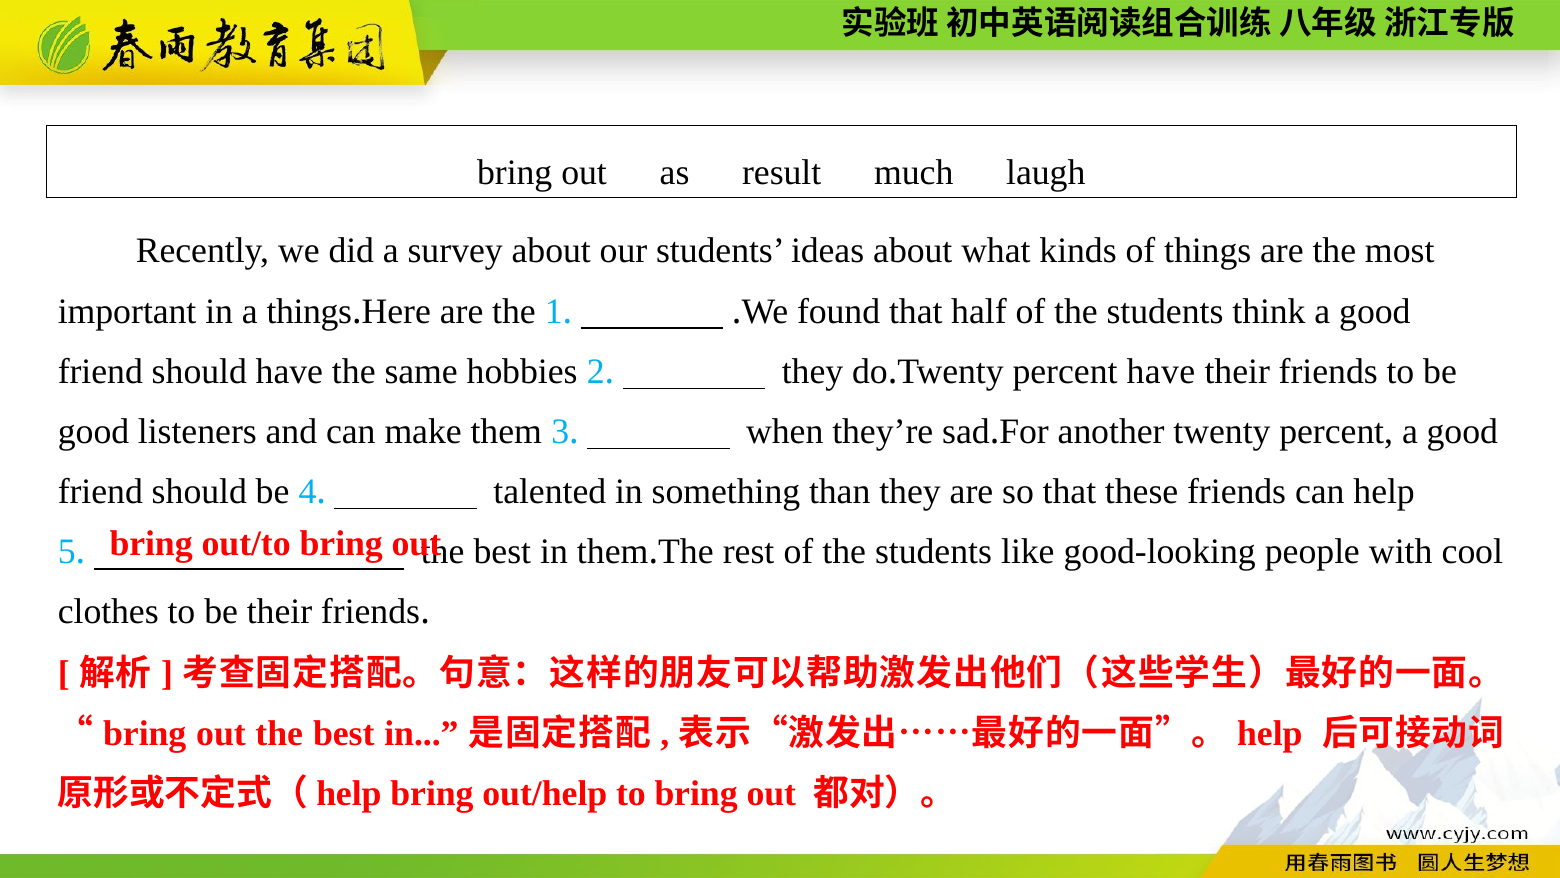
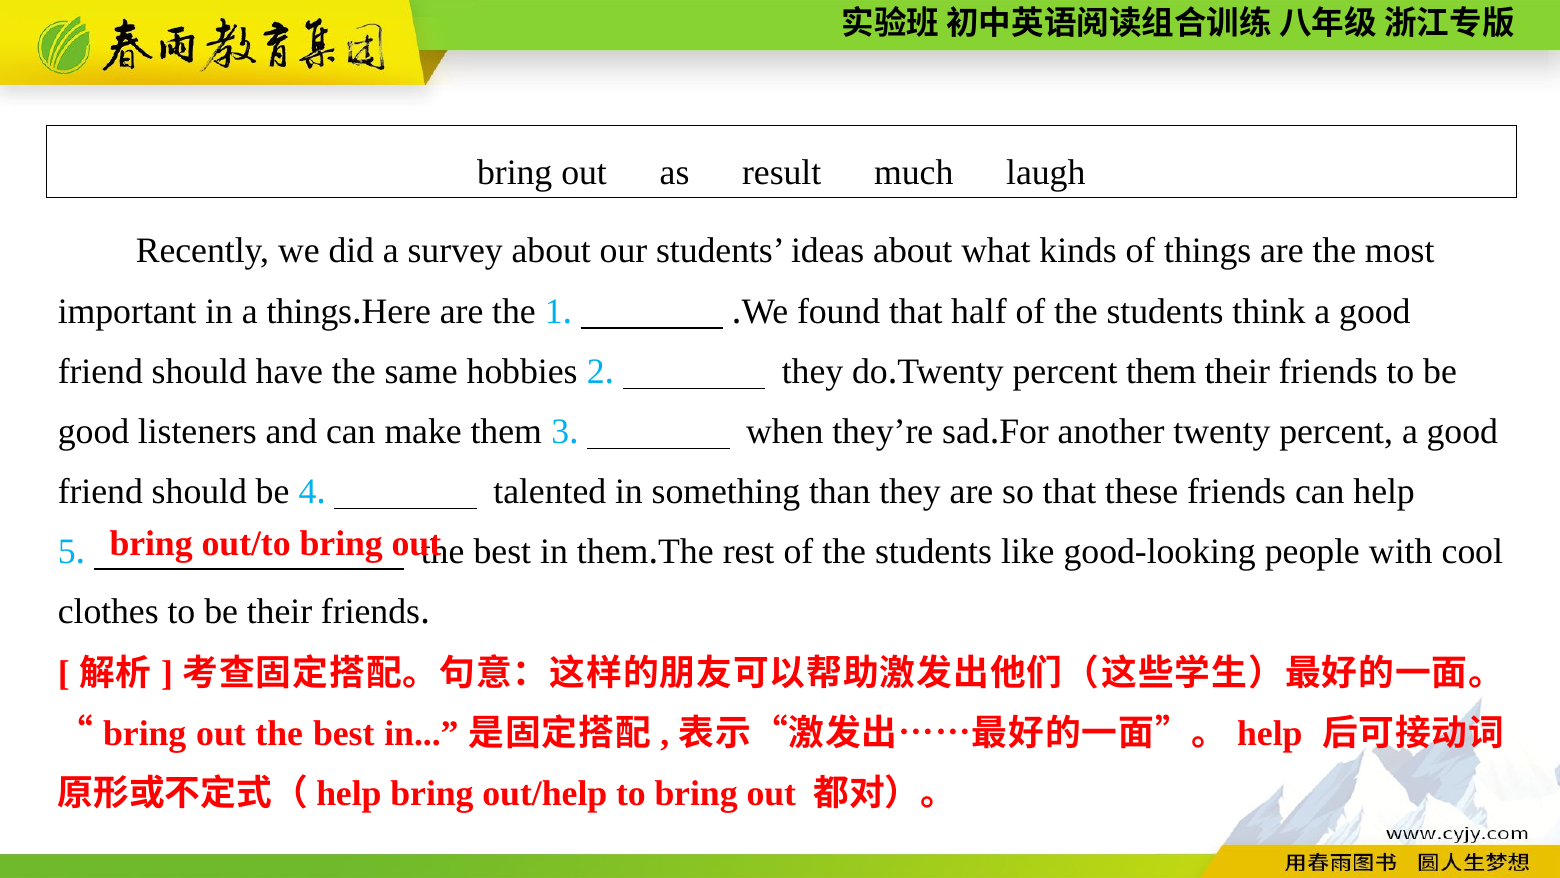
percent have: have -> them (1161, 371)
